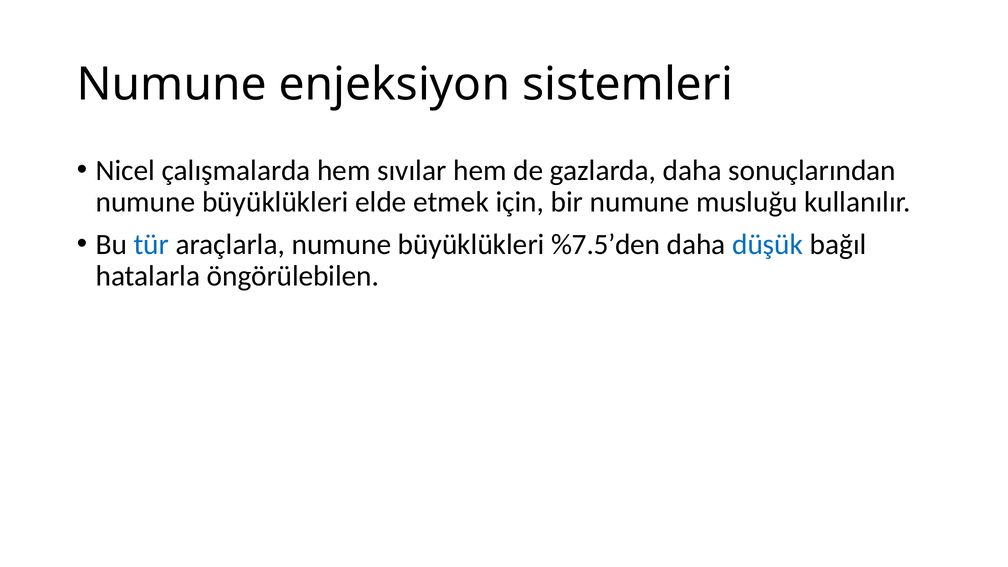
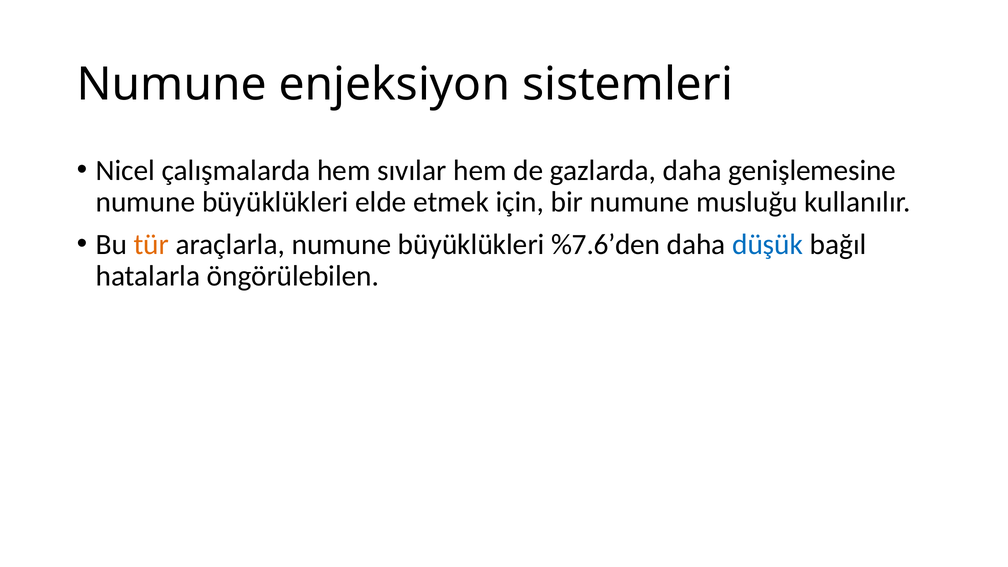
sonuçlarından: sonuçlarından -> genişlemesine (812, 170)
tür colour: blue -> orange (151, 244)
%7.5’den: %7.5’den -> %7.6’den (606, 244)
